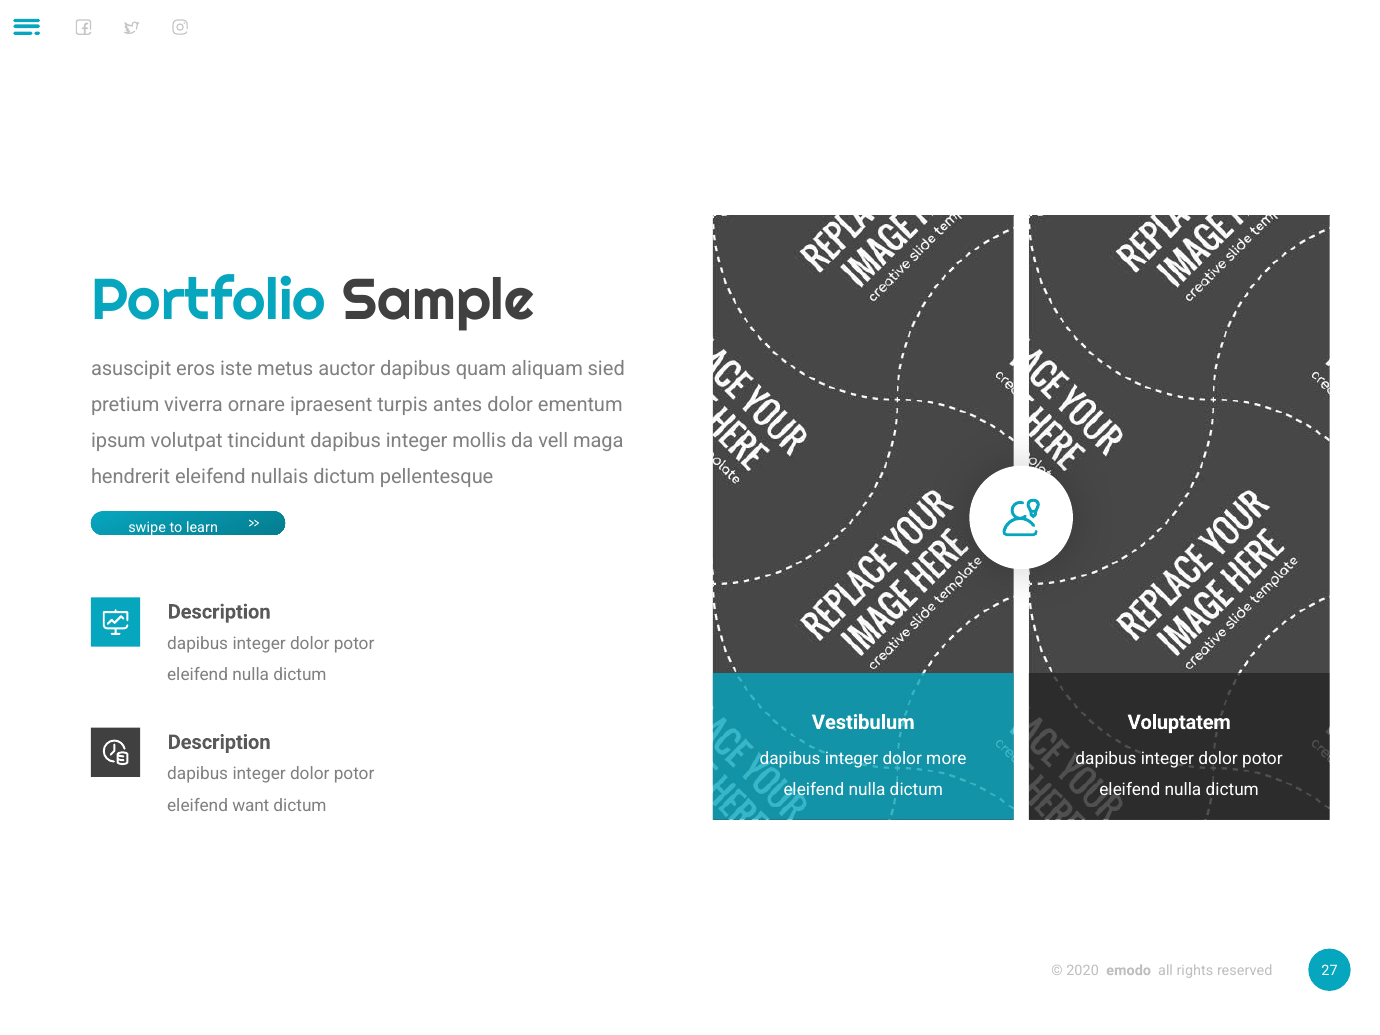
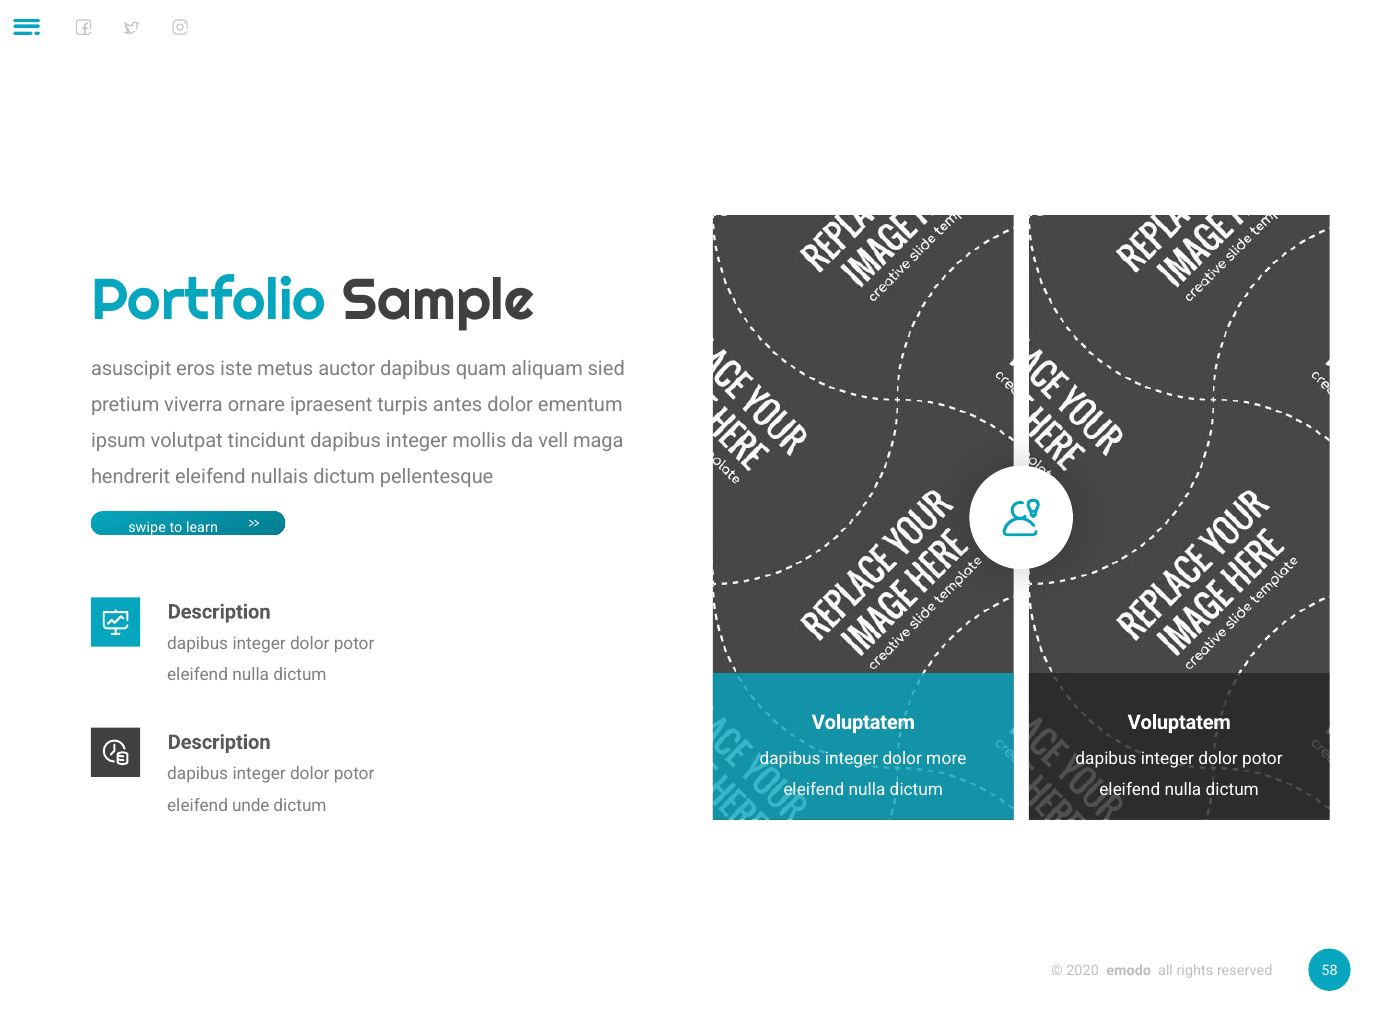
Vestibulum: Vestibulum -> Voluptatem (863, 722)
want: want -> unde (251, 805)
27: 27 -> 58 (1330, 971)
